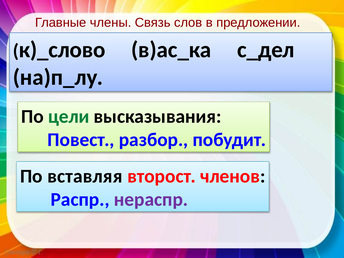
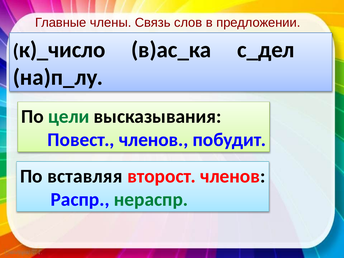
к)_слово: к)_слово -> к)_число (62, 50)
Повест разбор: разбор -> членов (154, 140)
нераспр colour: purple -> green (151, 199)
